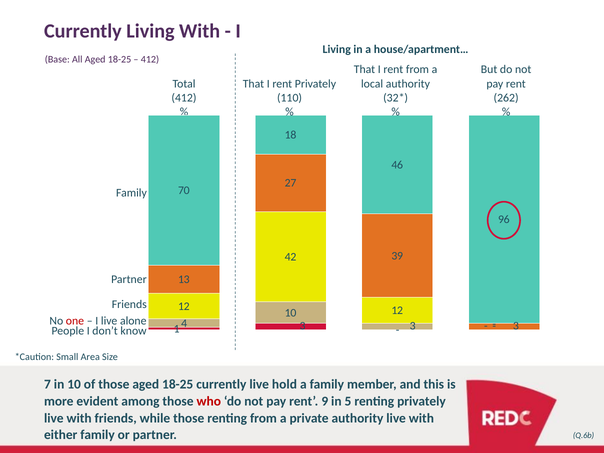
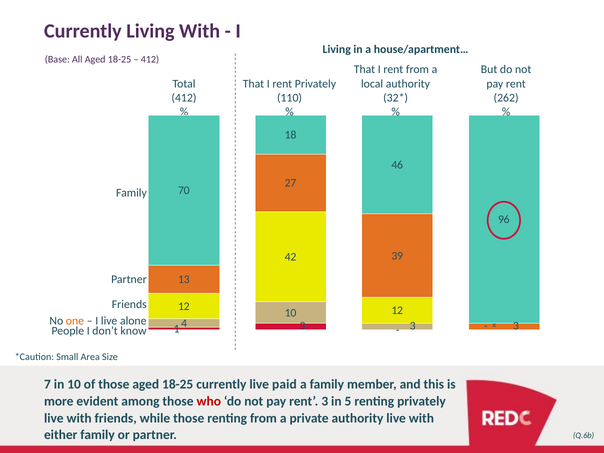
one colour: red -> orange (75, 321)
hold: hold -> paid (284, 385)
rent 9: 9 -> 3 (325, 401)
